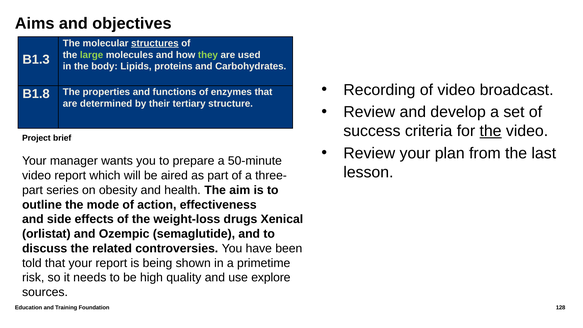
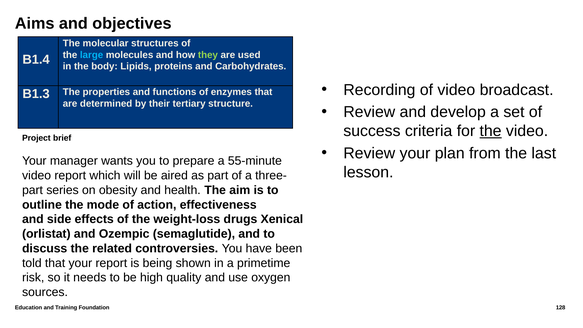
structures underline: present -> none (155, 43)
large colour: light green -> light blue (92, 55)
B1.3: B1.3 -> B1.4 (36, 60)
B1.8: B1.8 -> B1.3 (36, 94)
50-minute: 50-minute -> 55-minute (255, 161)
explore: explore -> oxygen (271, 278)
